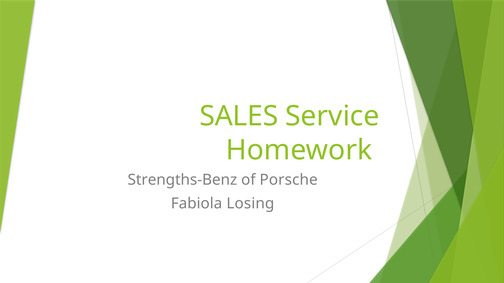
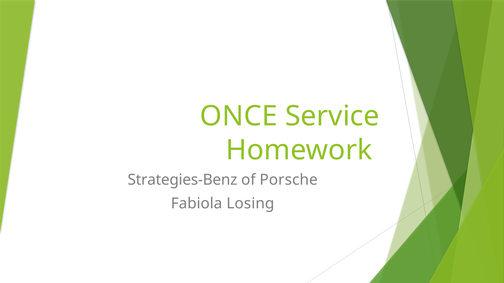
SALES: SALES -> ONCE (239, 116)
Strengths-Benz: Strengths-Benz -> Strategies-Benz (182, 180)
